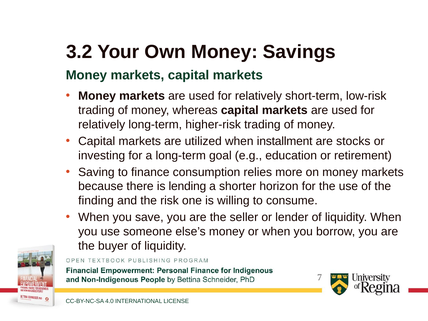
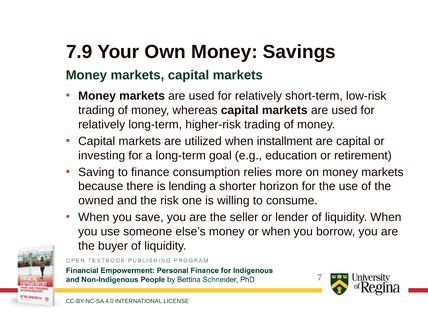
3.2: 3.2 -> 7.9 (79, 52)
are stocks: stocks -> capital (353, 141)
finding: finding -> owned (96, 201)
